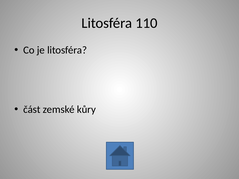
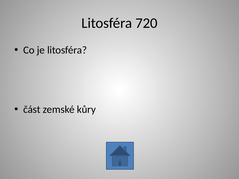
110: 110 -> 720 (146, 23)
